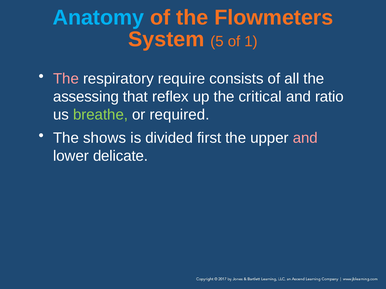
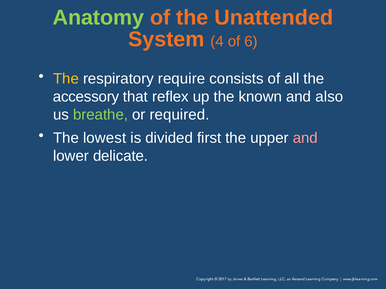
Anatomy colour: light blue -> light green (98, 17)
Flowmeters: Flowmeters -> Unattended (274, 17)
5: 5 -> 4 (217, 41)
1: 1 -> 6 (251, 41)
The colour: pink -> yellow (66, 79)
assessing: assessing -> accessory (86, 97)
critical: critical -> known (260, 97)
ratio: ratio -> also (329, 97)
shows: shows -> lowest (105, 138)
